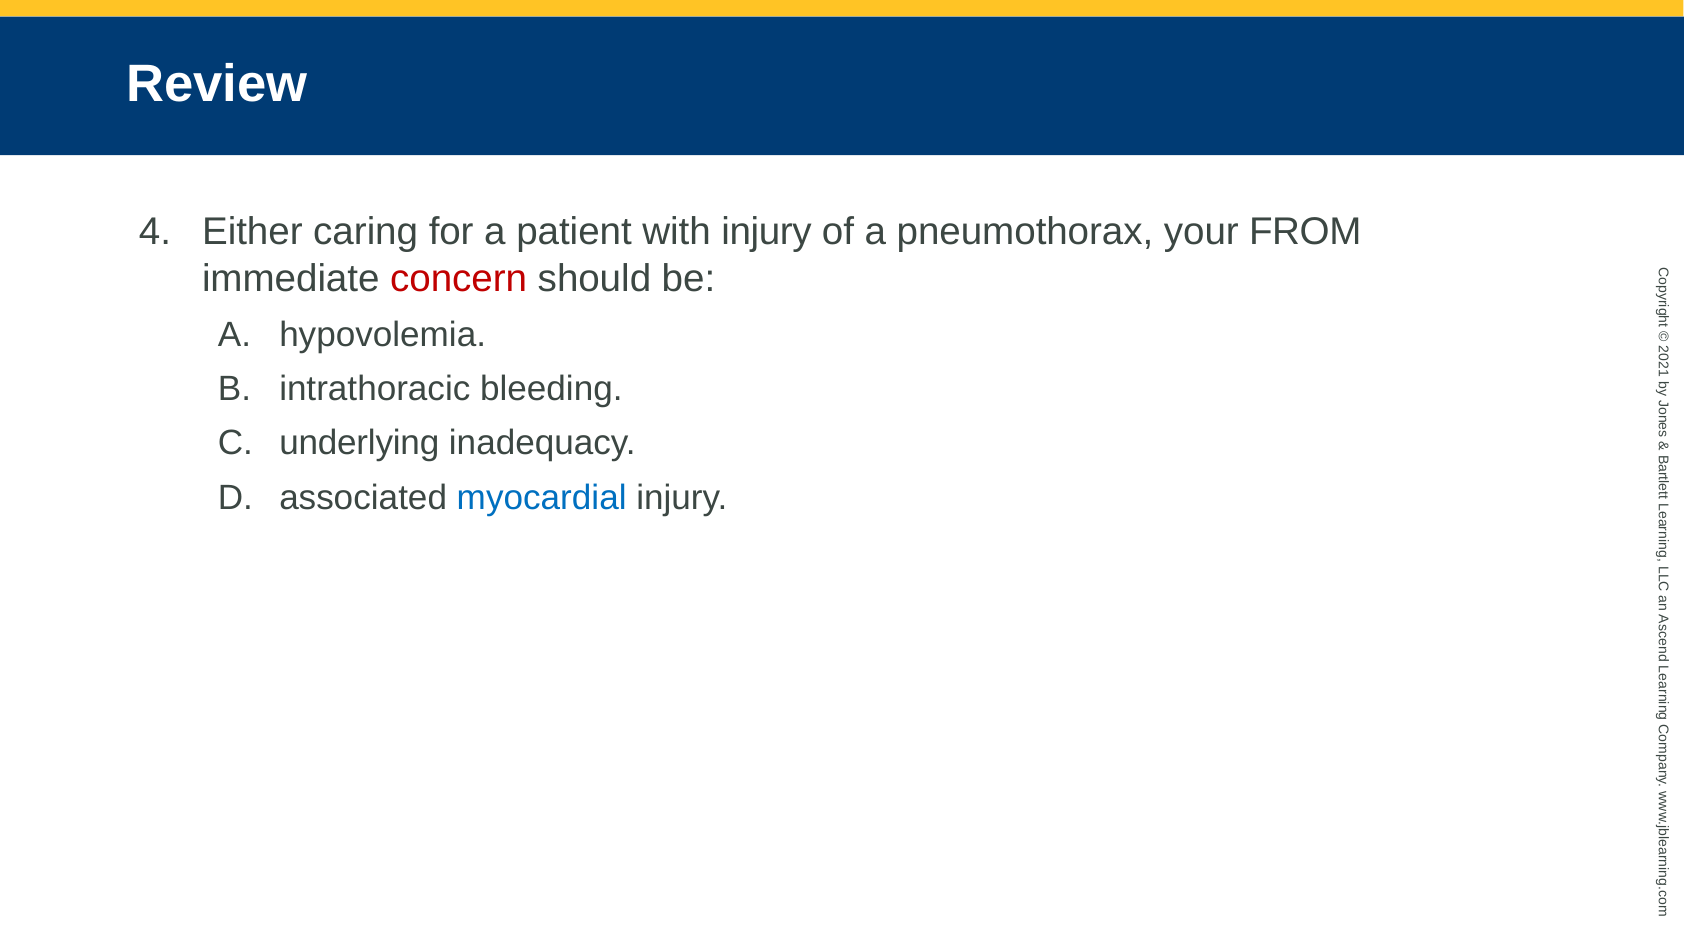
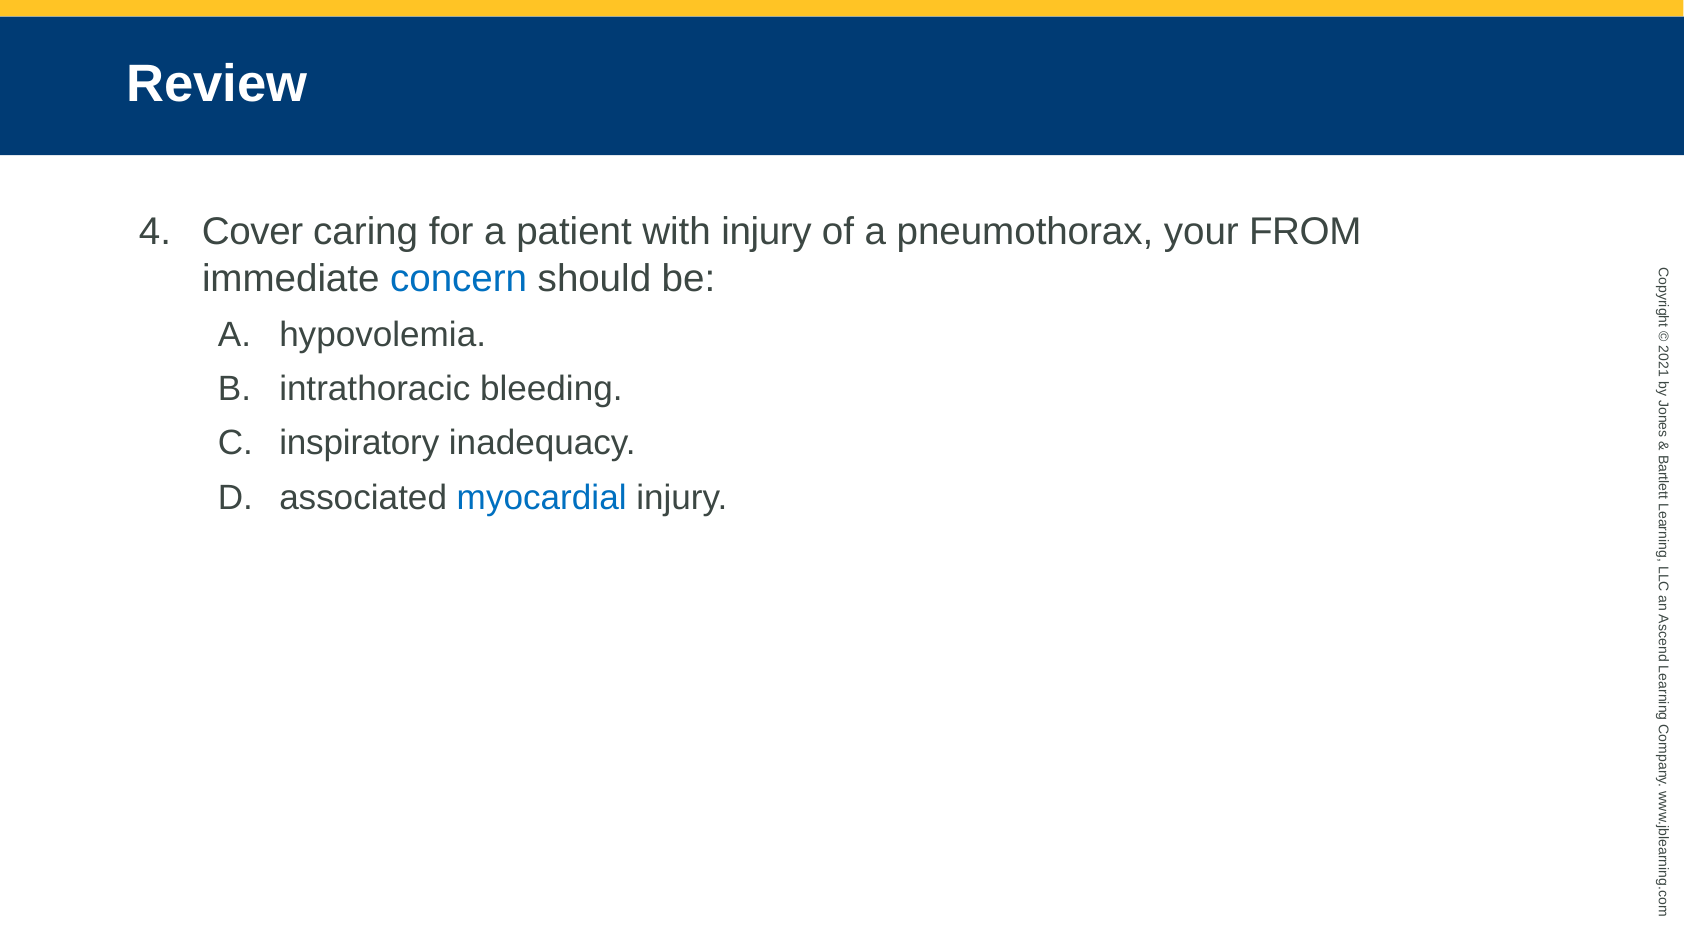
Either: Either -> Cover (253, 232)
concern colour: red -> blue (459, 278)
underlying: underlying -> inspiratory (359, 443)
